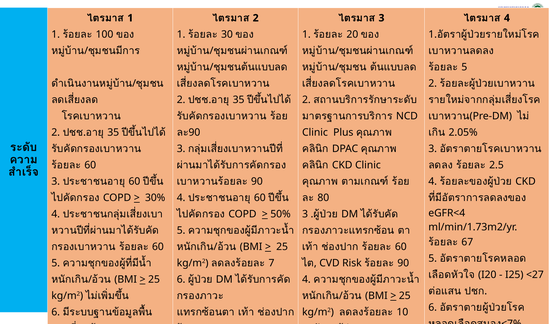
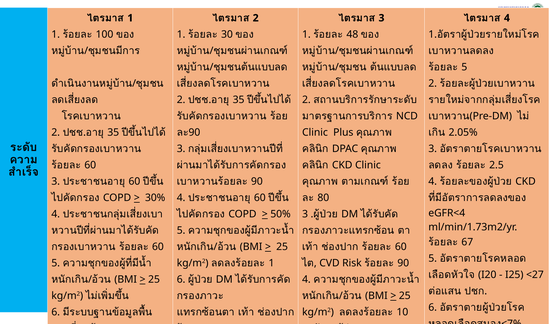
20: 20 -> 48 (352, 34)
7: 7 -> 1 (271, 263)
